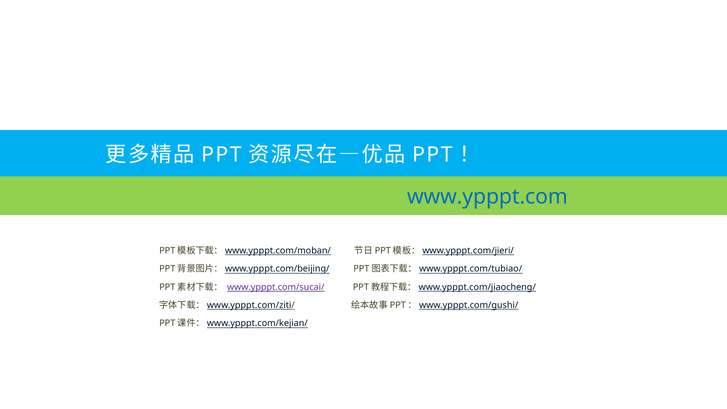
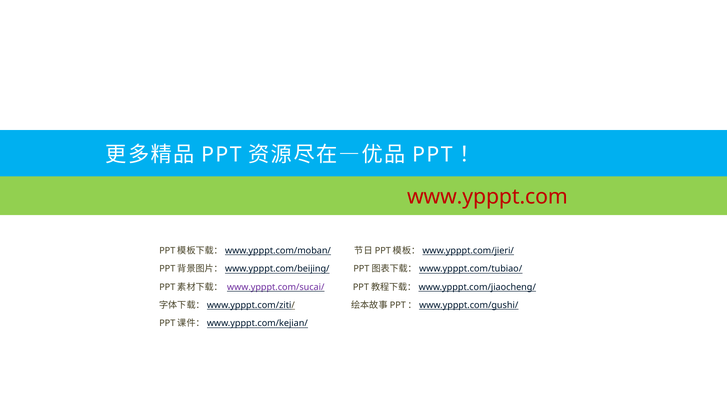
www.ypppt.com colour: blue -> red (487, 197)
